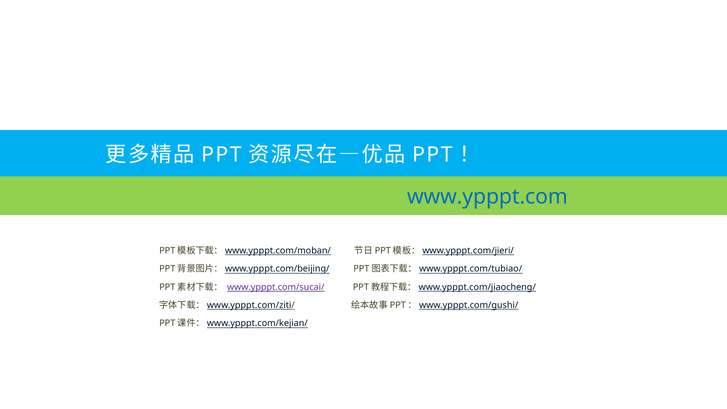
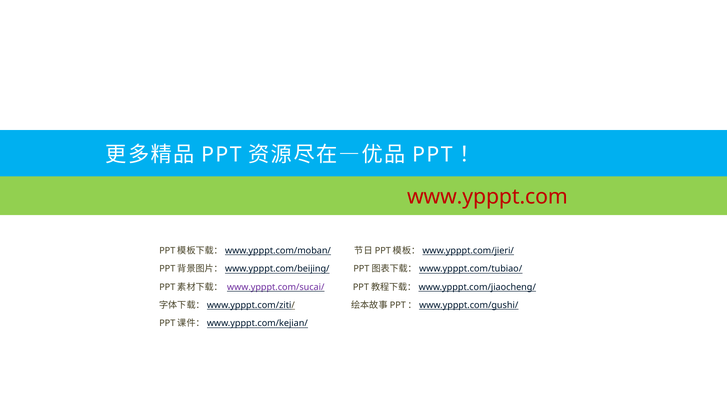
www.ypppt.com colour: blue -> red (487, 197)
